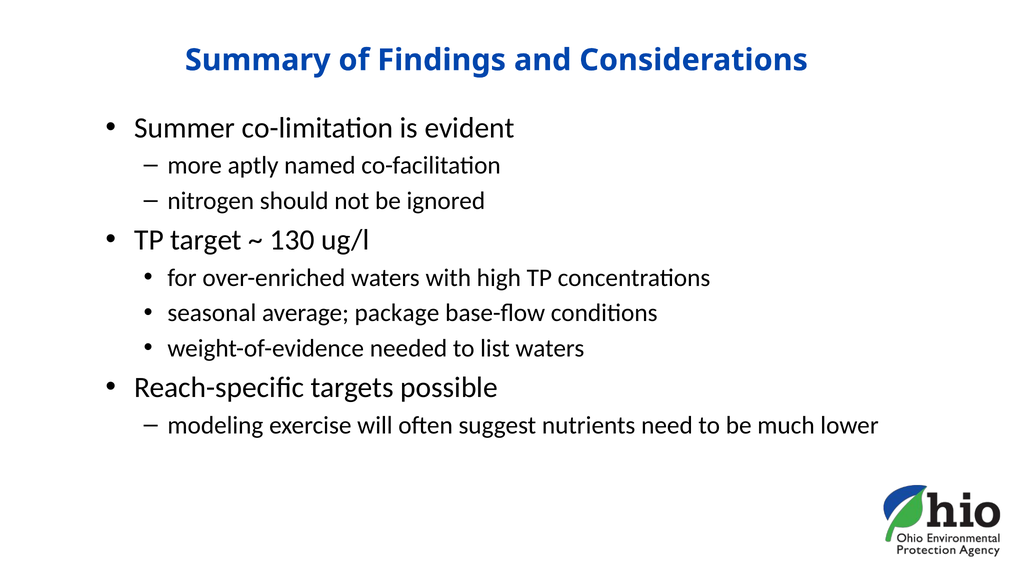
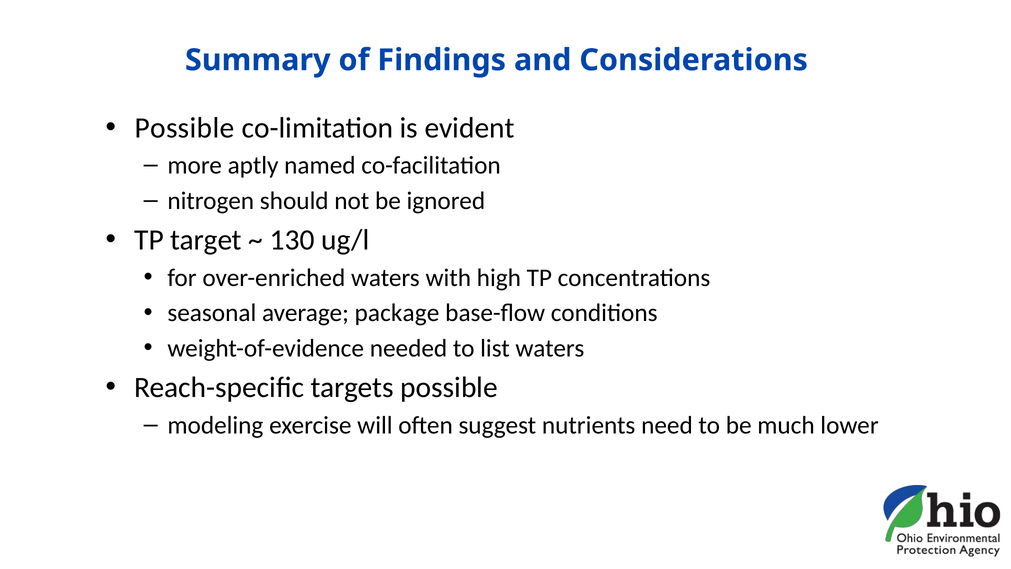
Summer: Summer -> Possible (185, 128)
